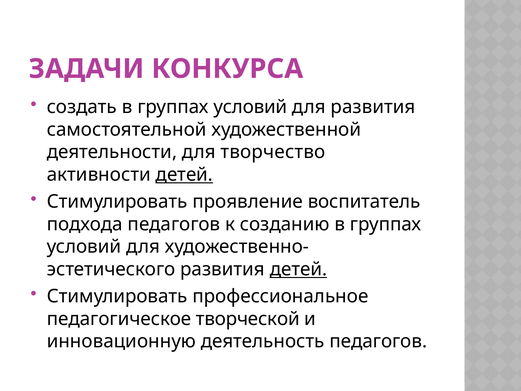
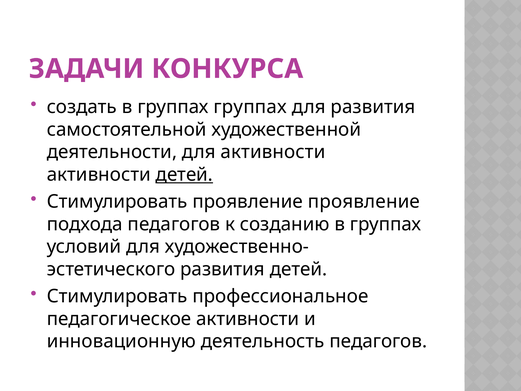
создать в группах условий: условий -> группах (250, 107)
для творчество: творчество -> активности (273, 152)
проявление воспитатель: воспитатель -> проявление (364, 201)
детей underline: present -> none (298, 269)
педагогическое творческой: творческой -> активности (248, 319)
